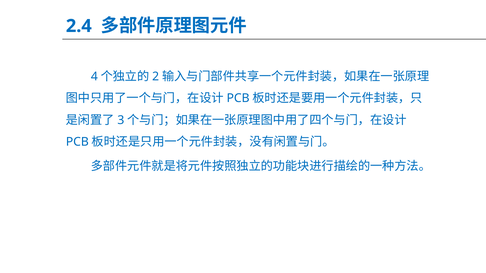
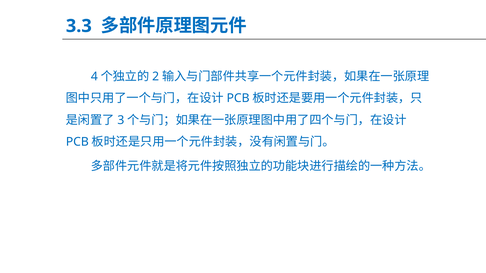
2.4: 2.4 -> 3.3 (79, 26)
